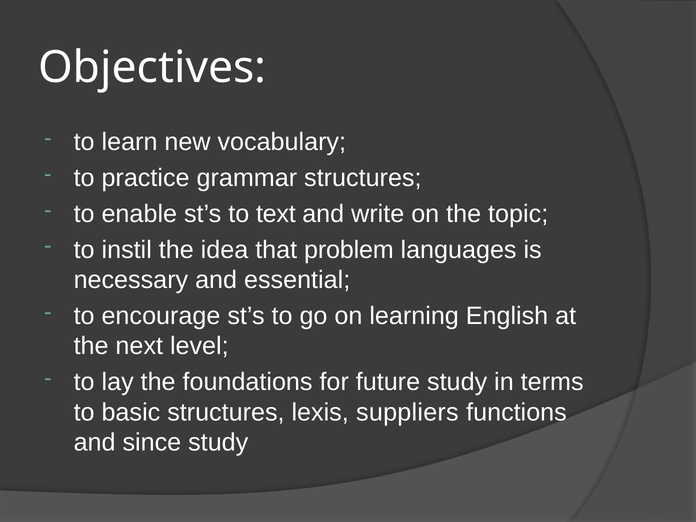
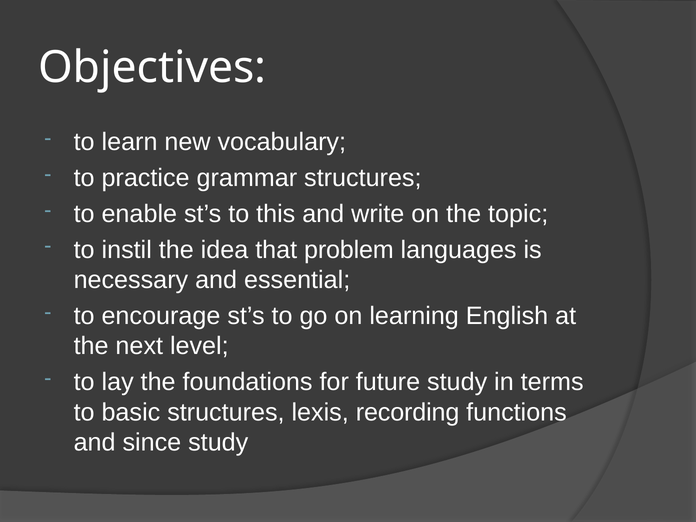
text: text -> this (276, 214)
suppliers: suppliers -> recording (408, 412)
